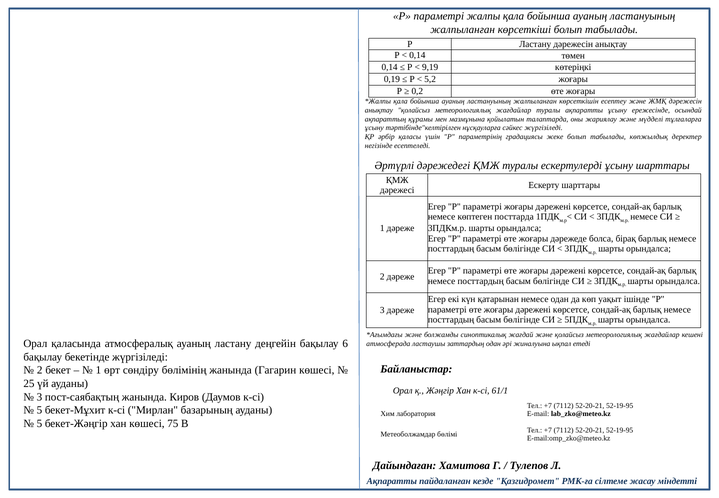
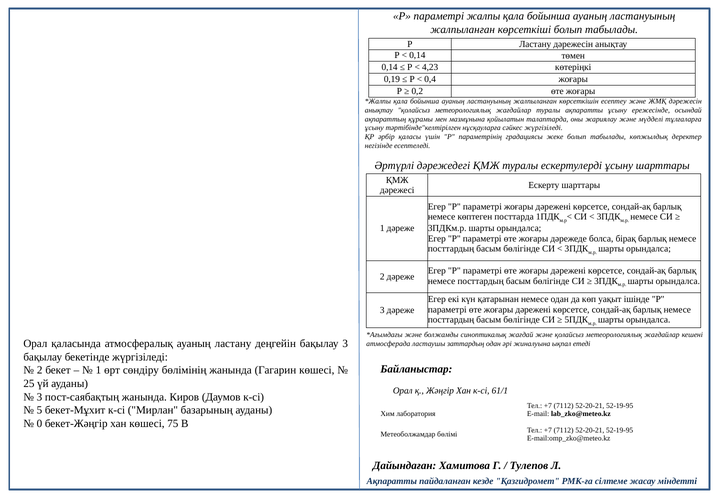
9,19: 9,19 -> 4,23 (430, 67)
5,2: 5,2 -> 0,4 (430, 79)
бақылау 6: 6 -> 3 (345, 344)
5: 5 -> 0 (39, 423)
